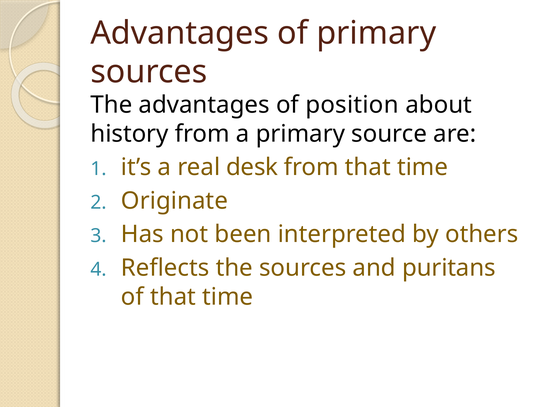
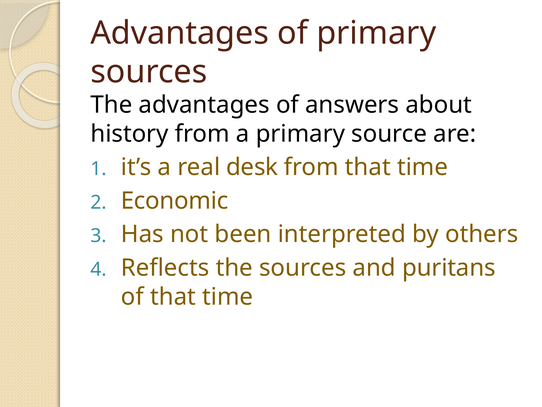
position: position -> answers (352, 105)
Originate: Originate -> Economic (175, 201)
